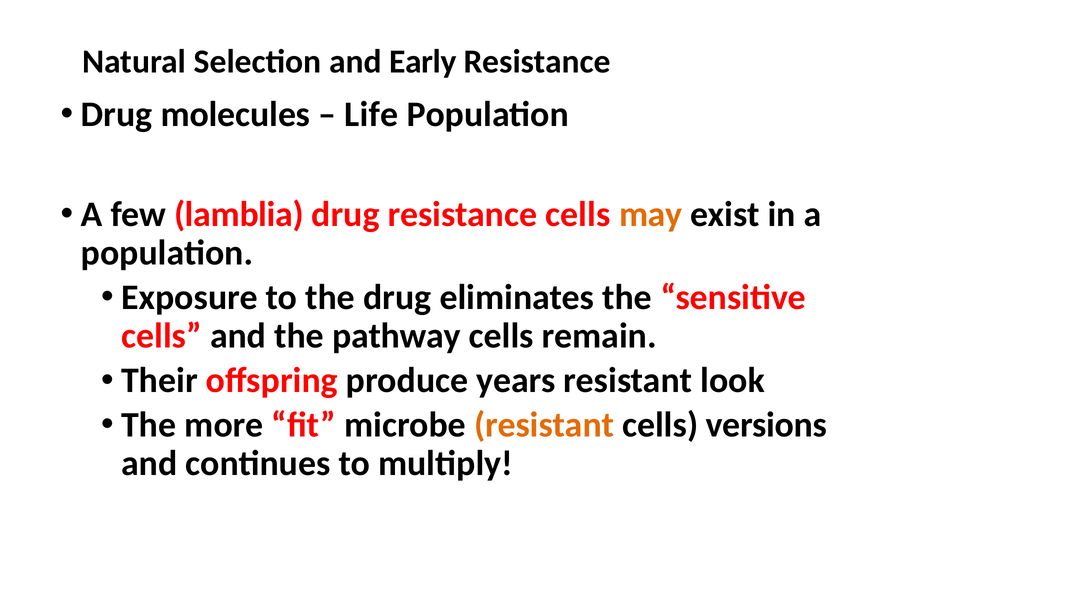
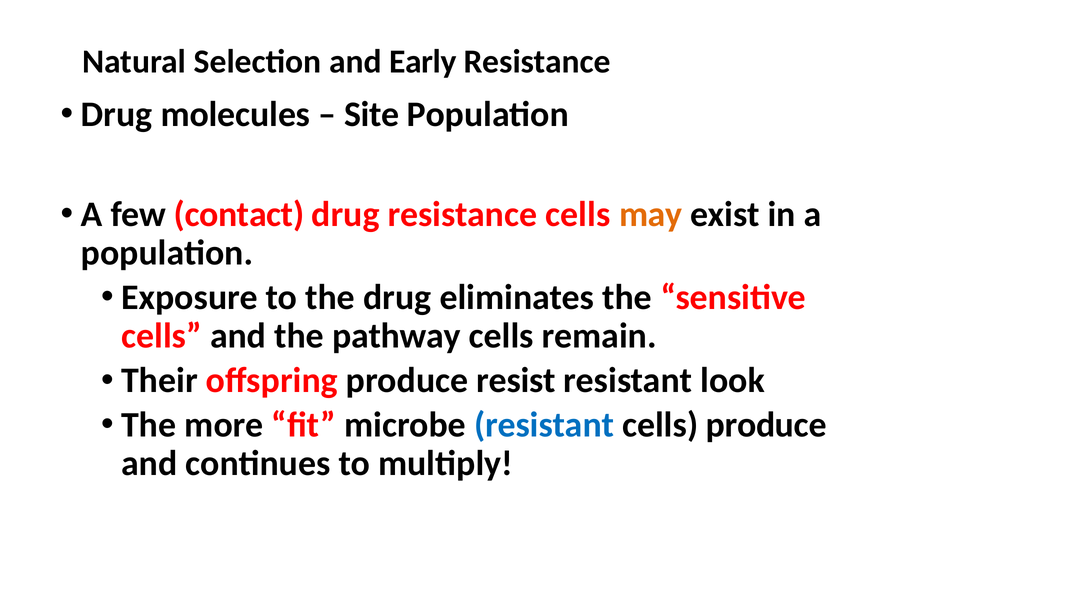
Life: Life -> Site (372, 114)
lamblia: lamblia -> contact (239, 214)
years: years -> resist (516, 381)
resistant colour: orange -> blue (544, 425)
cells versions: versions -> produce (766, 425)
